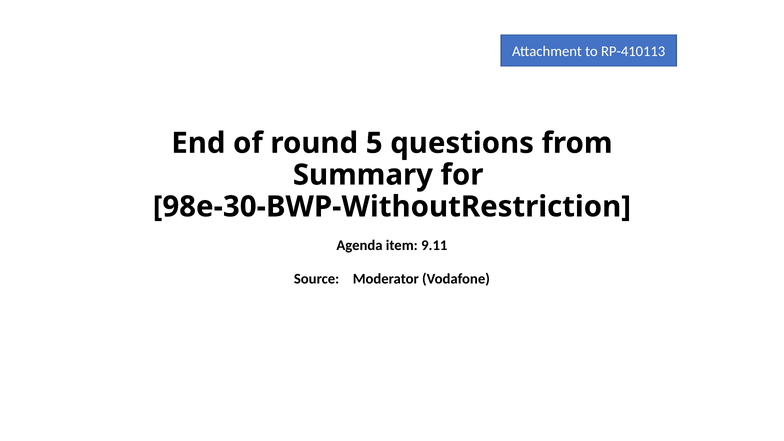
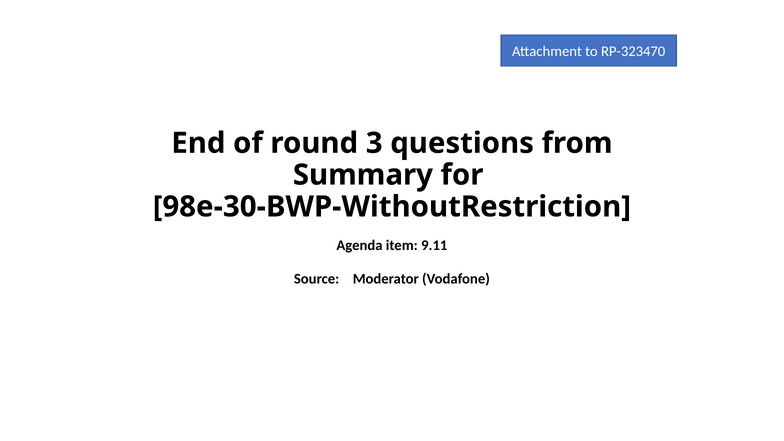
RP-410113: RP-410113 -> RP-323470 (633, 51)
5: 5 -> 3 (374, 143)
